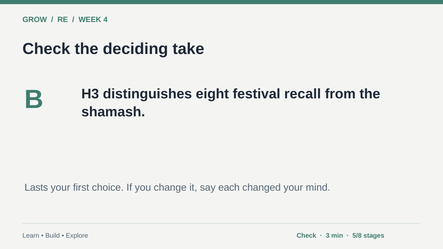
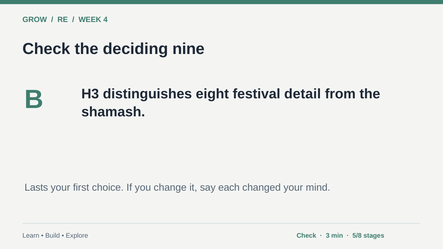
take: take -> nine (188, 49)
recall: recall -> detail (303, 94)
